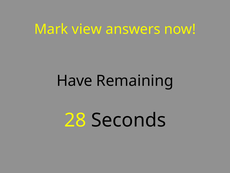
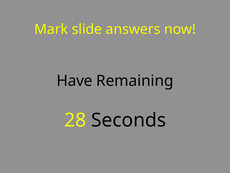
view: view -> slide (87, 29)
